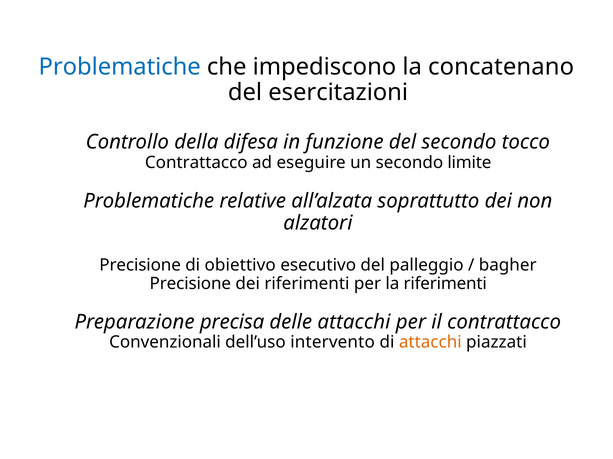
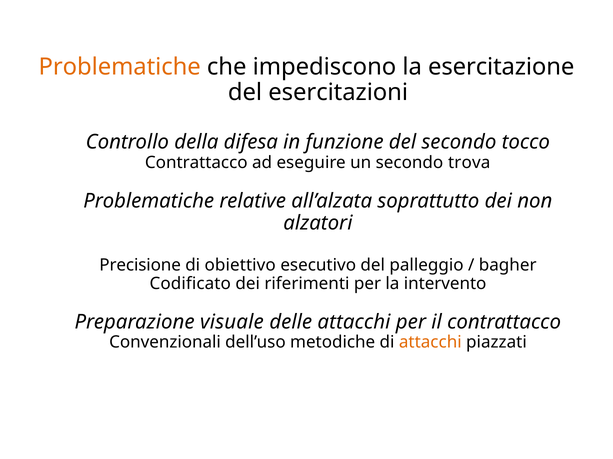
Problematiche colour: blue -> orange (120, 67)
concatenano: concatenano -> esercitazione (501, 67)
limite: limite -> trova (469, 163)
Precisione: Precisione -> Codificato (190, 284)
la riferimenti: riferimenti -> intervento (445, 284)
precisa: precisa -> visuale (232, 323)
intervento: intervento -> metodiche (333, 343)
